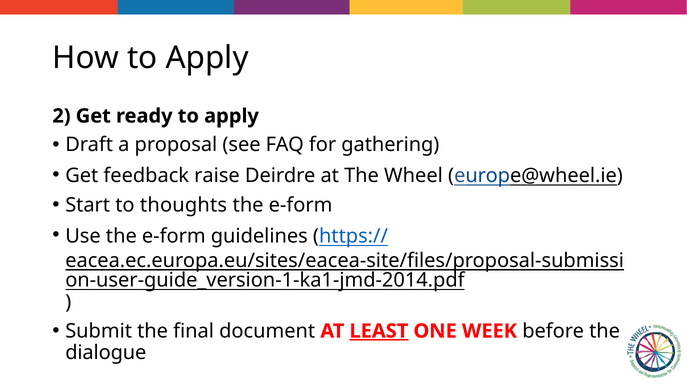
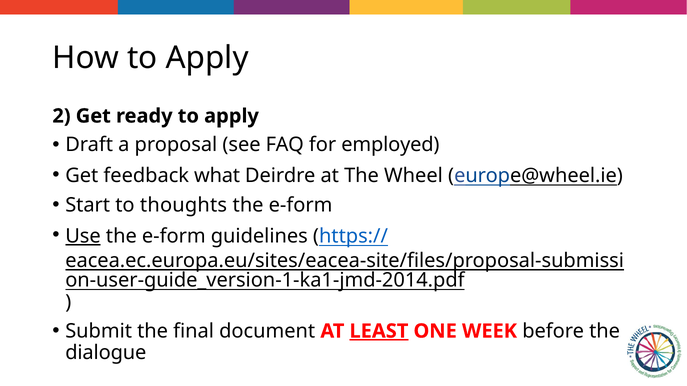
gathering: gathering -> employed (390, 145)
raise: raise -> what (217, 176)
Use underline: none -> present (83, 236)
